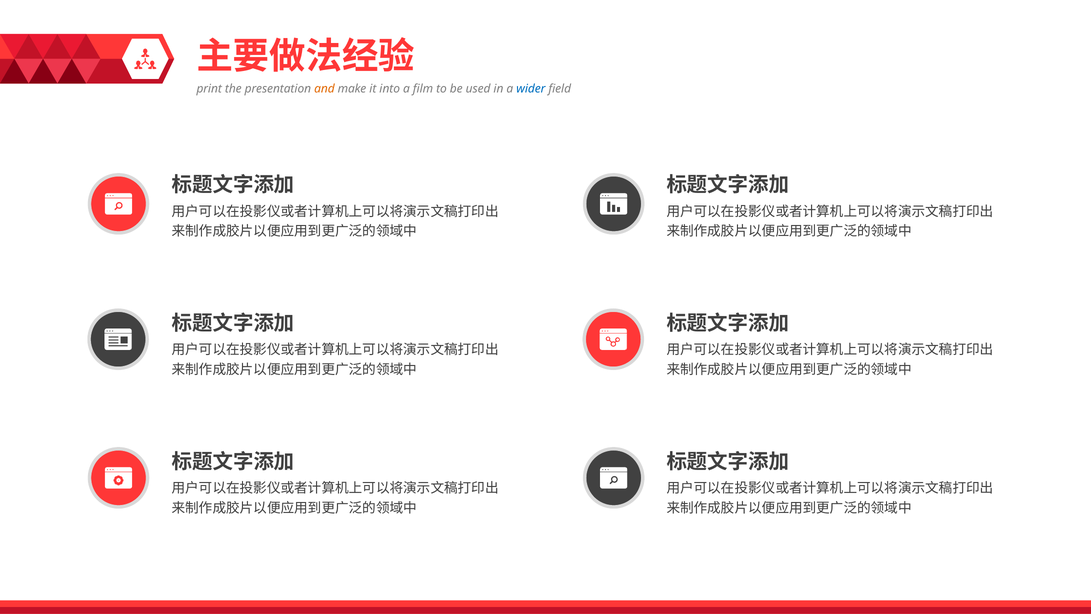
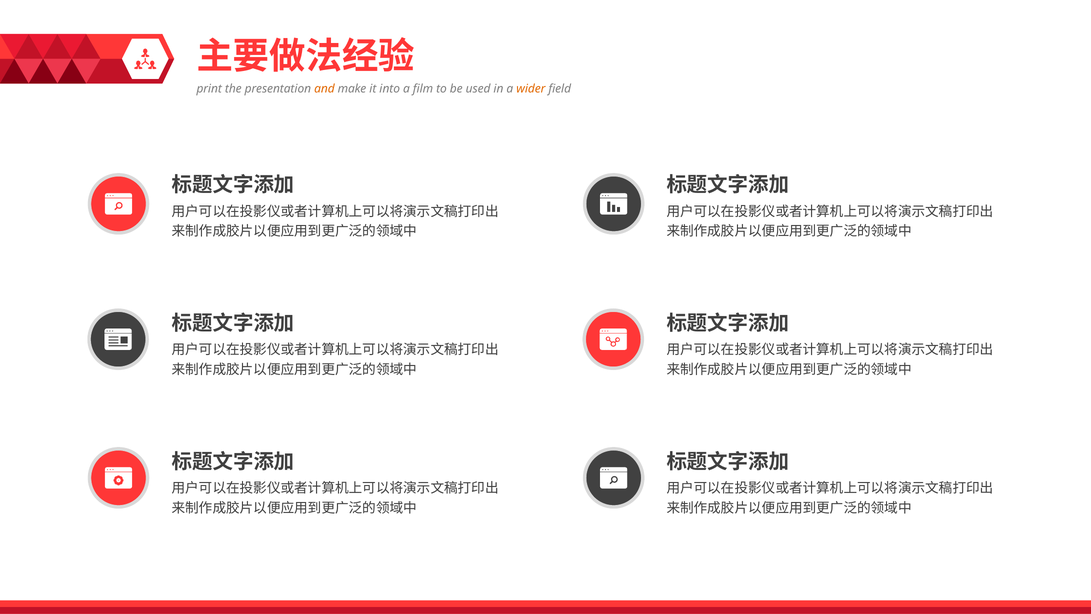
wider colour: blue -> orange (531, 89)
